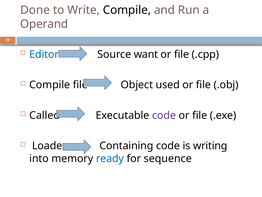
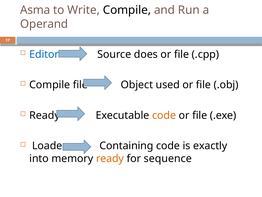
Done: Done -> Asma (35, 10)
want: want -> does (146, 54)
Called: Called -> Ready (45, 115)
code colour: purple -> orange (164, 115)
writing: writing -> exactly (210, 146)
ready colour: blue -> orange (110, 158)
